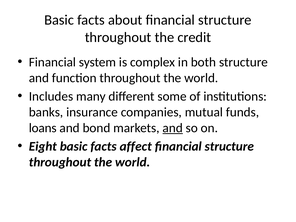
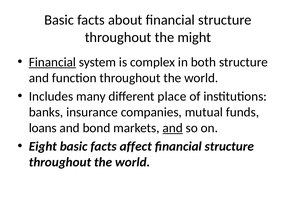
credit: credit -> might (194, 37)
Financial underline: none -> present (52, 62)
some: some -> place (172, 96)
